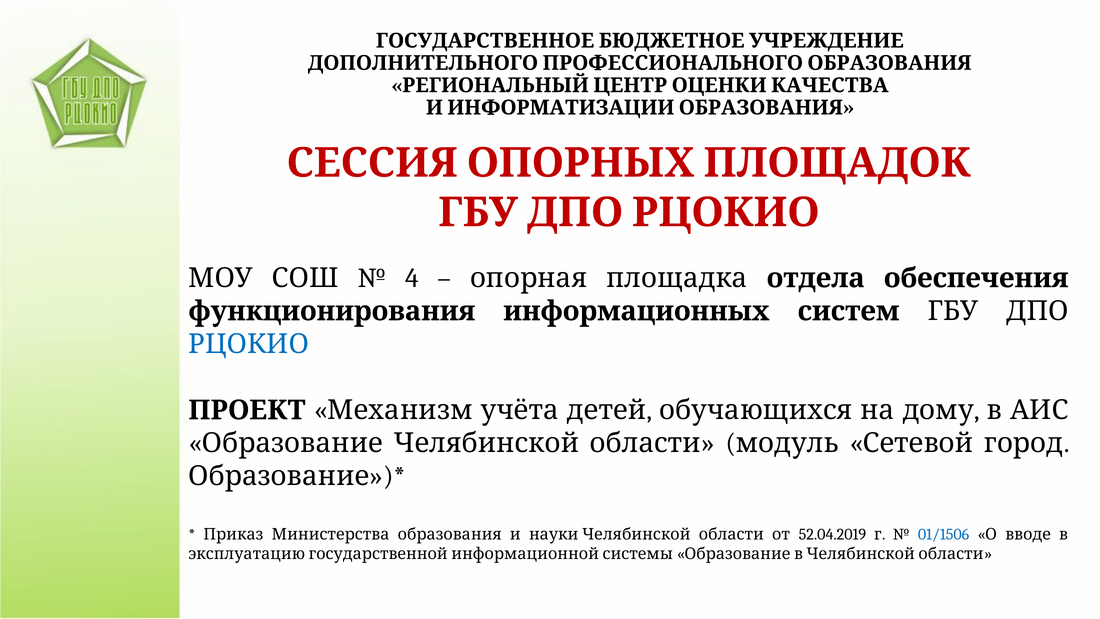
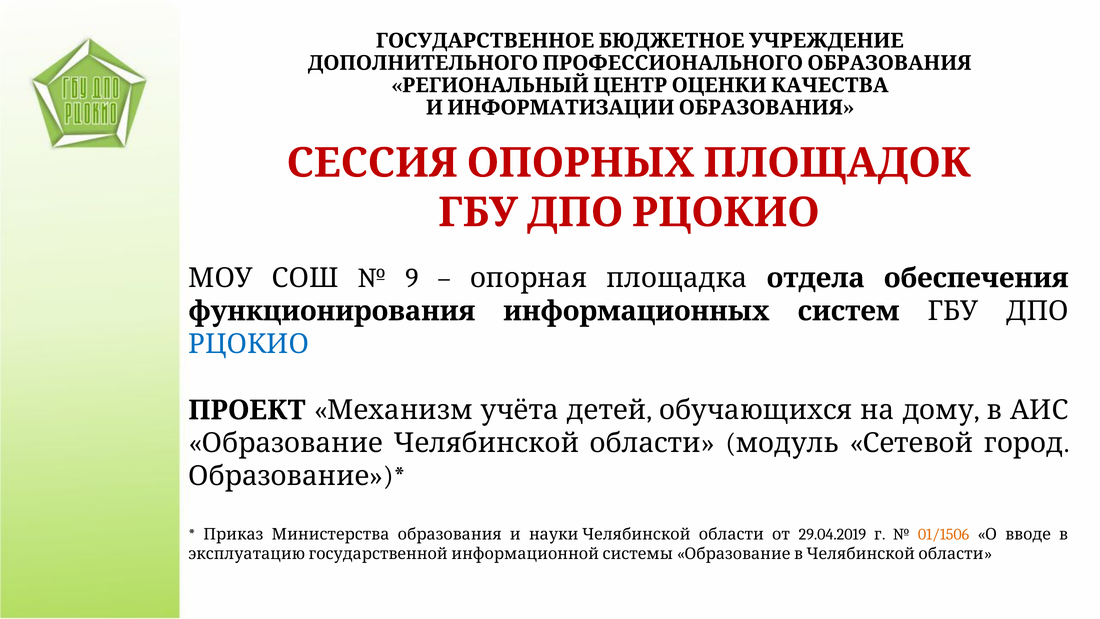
4: 4 -> 9 (412, 278)
52.04.2019: 52.04.2019 -> 29.04.2019 (832, 534)
01/1506 colour: blue -> orange (944, 534)
